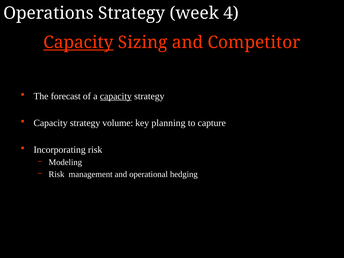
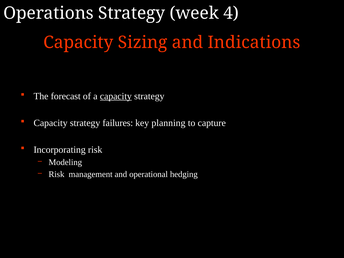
Capacity underline: present -> none (78, 42)
Competitor: Competitor -> Indications (254, 42)
volume: volume -> failures (118, 123)
